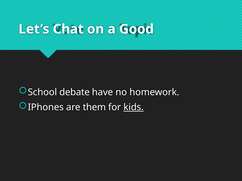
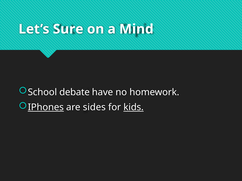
Chat: Chat -> Sure (68, 29)
Good: Good -> Mind (136, 29)
IPhones underline: none -> present (46, 108)
them: them -> sides (94, 108)
